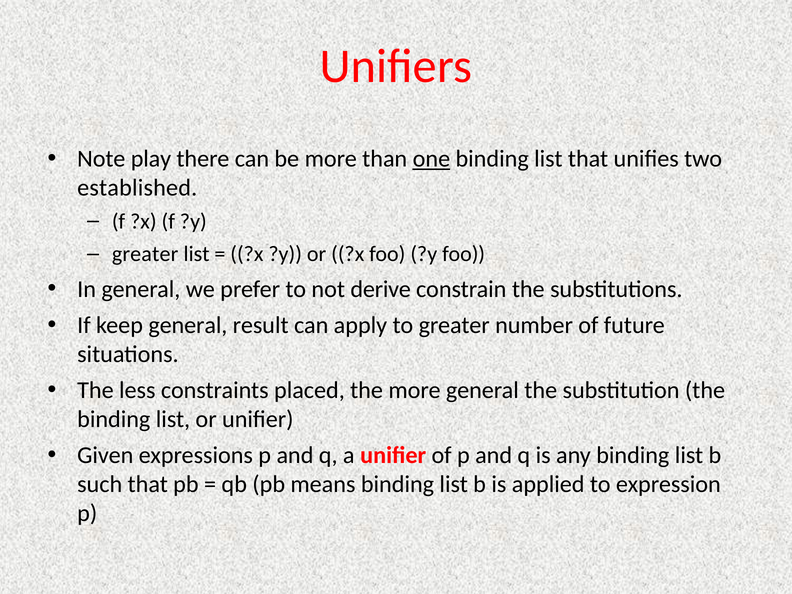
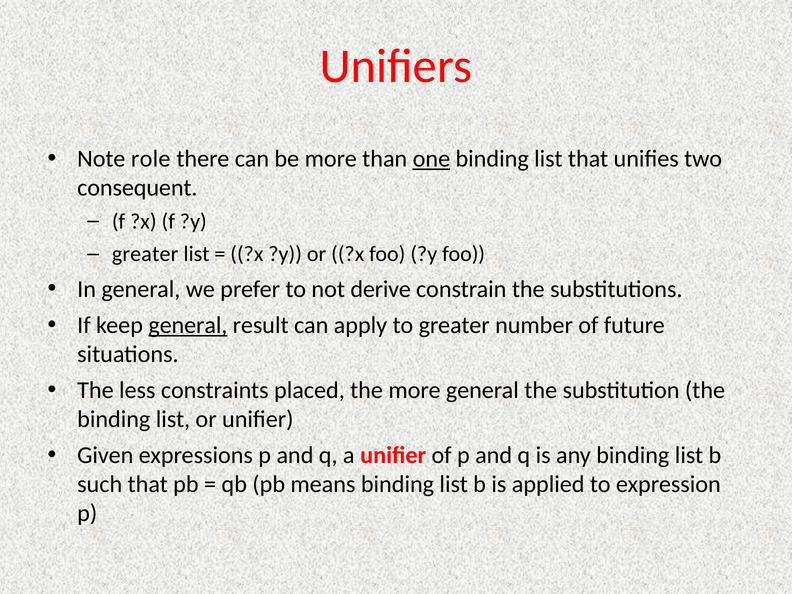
play: play -> role (151, 159)
established: established -> consequent (137, 188)
general underline: none -> present (188, 325)
